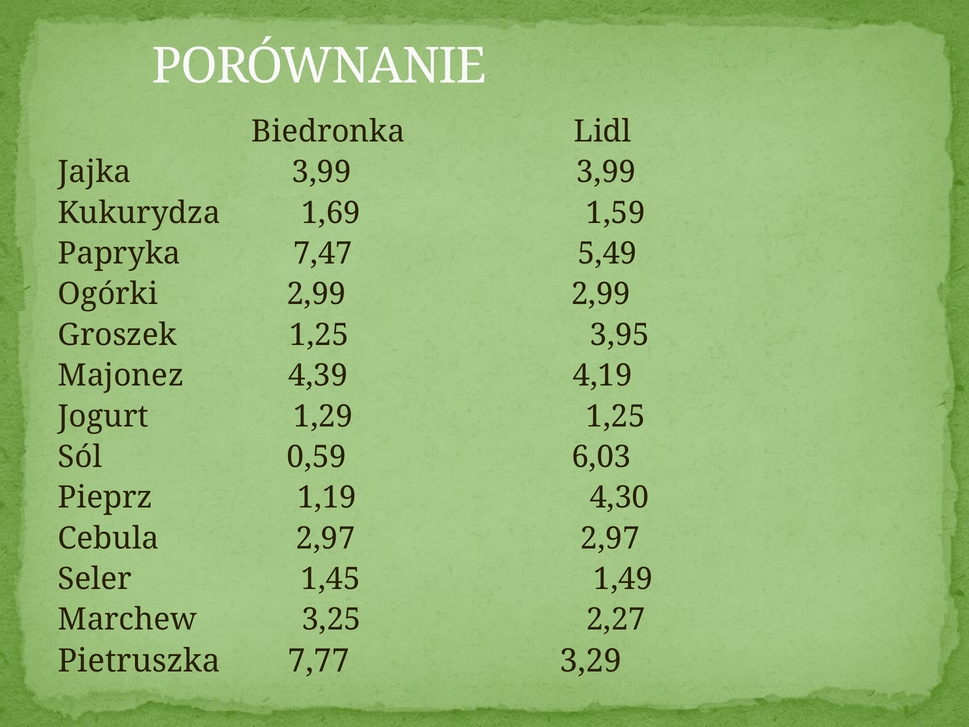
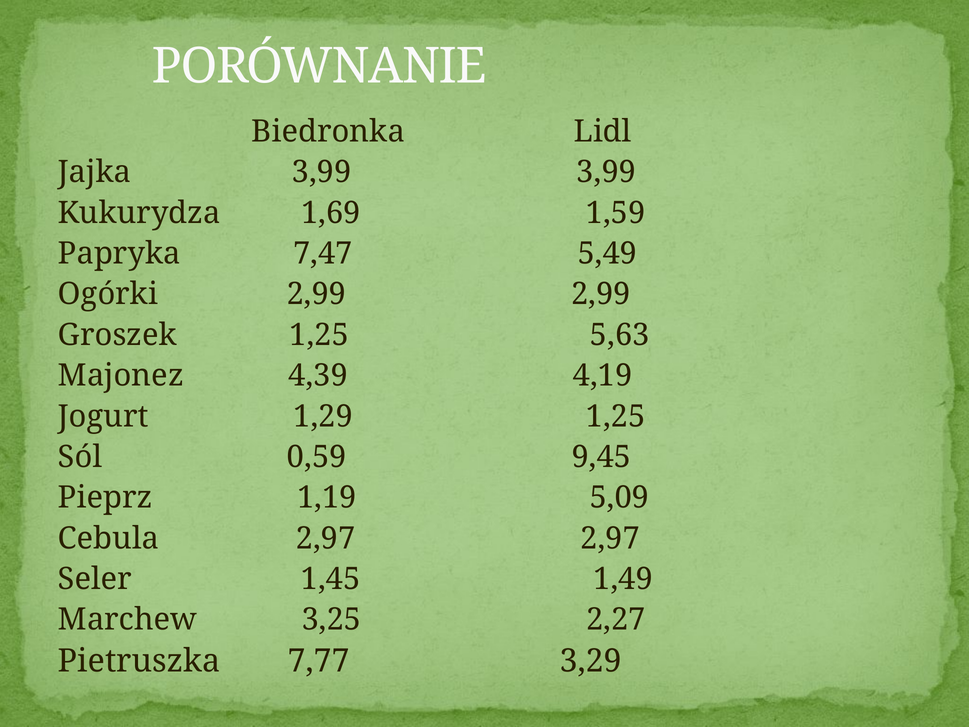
3,95: 3,95 -> 5,63 (620, 335)
6,03: 6,03 -> 9,45 (601, 457)
4,30: 4,30 -> 5,09 (619, 497)
